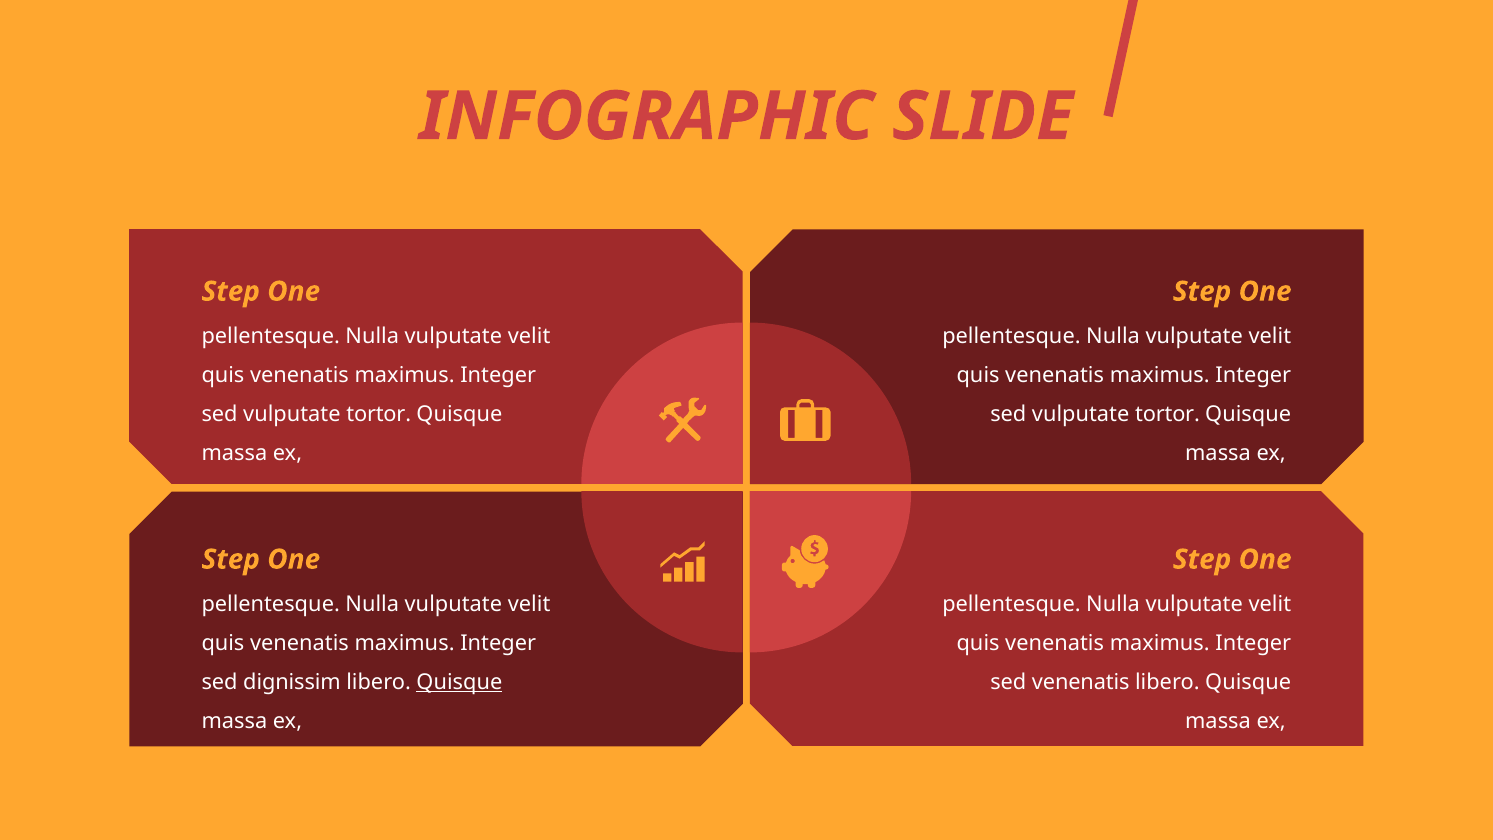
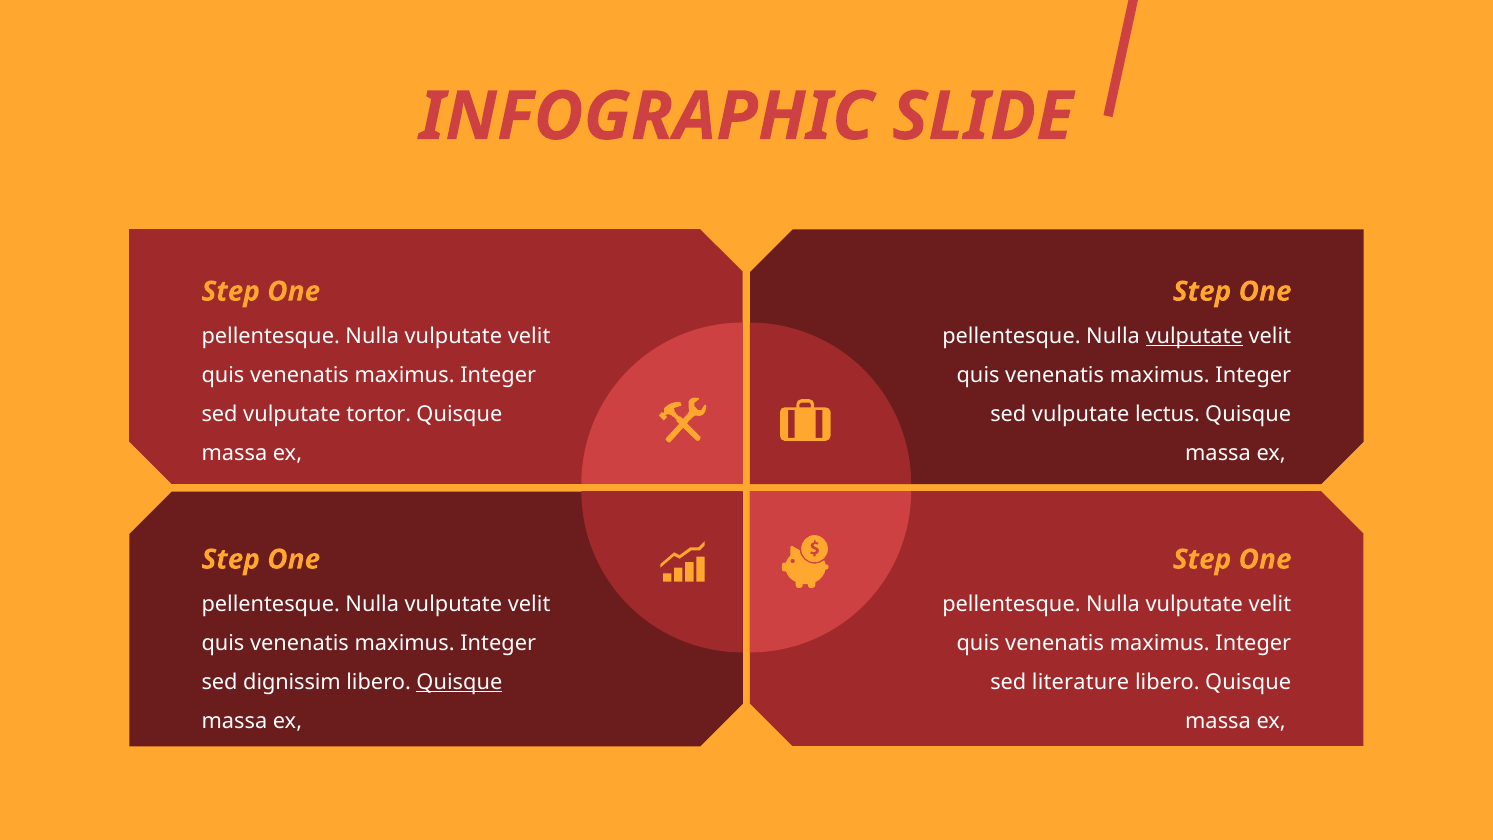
vulputate underline: none -> present (1194, 336)
tortor: tortor -> lectus (1167, 414)
sed venenatis: venenatis -> literature (1081, 682)
